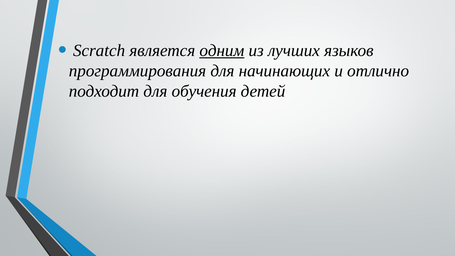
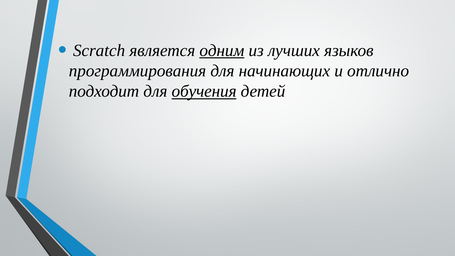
обучения underline: none -> present (204, 91)
